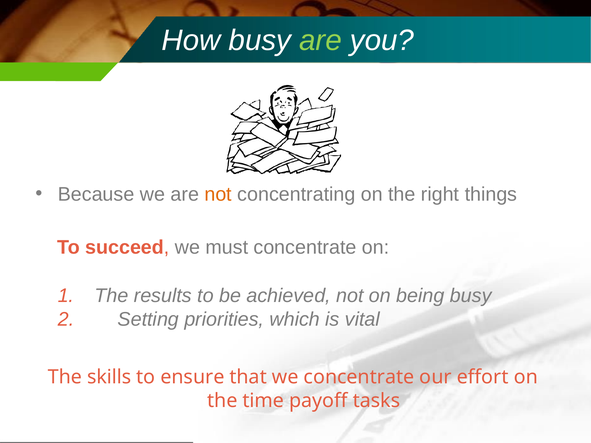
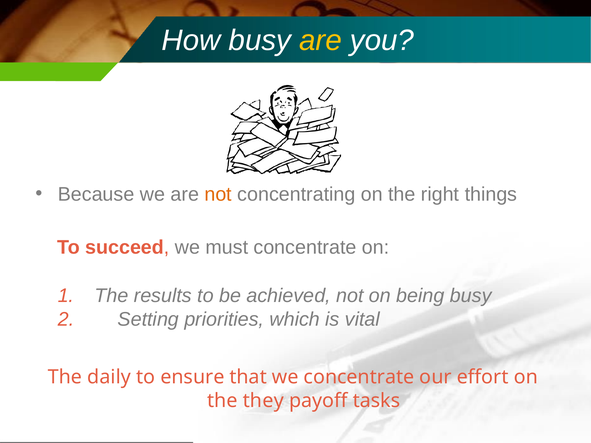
are colour: light green -> yellow (320, 41)
skills: skills -> daily (109, 377)
time: time -> they (263, 401)
